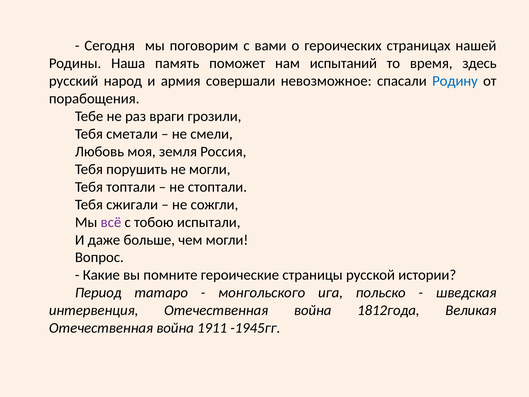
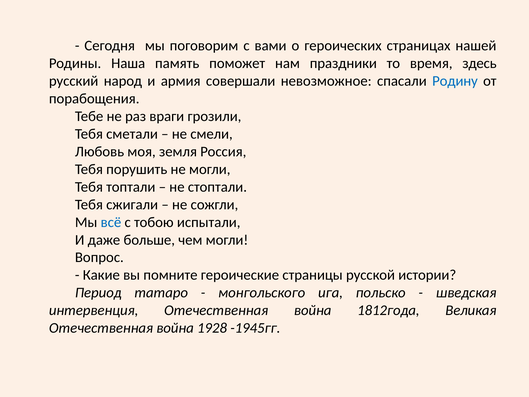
испытаний: испытаний -> праздники (343, 63)
всё colour: purple -> blue (111, 222)
1911: 1911 -> 1928 (212, 328)
